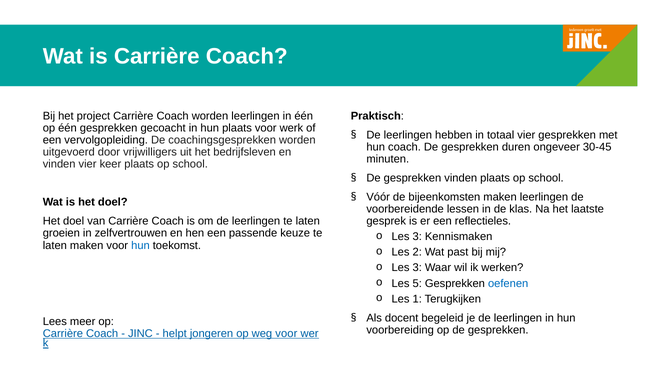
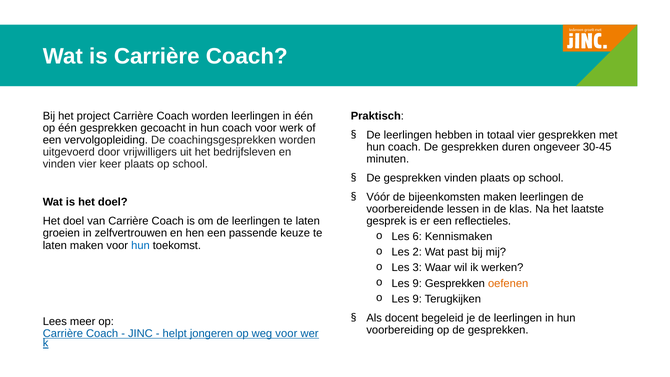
in hun plaats: plaats -> coach (237, 128)
3: 3 -> 6 (417, 237)
5: 5 -> 9 (417, 283)
oefenen colour: blue -> orange (508, 283)
1: 1 -> 9 (417, 299)
